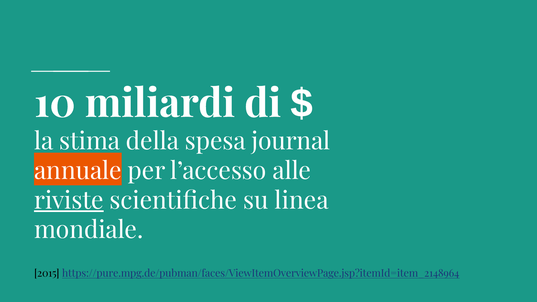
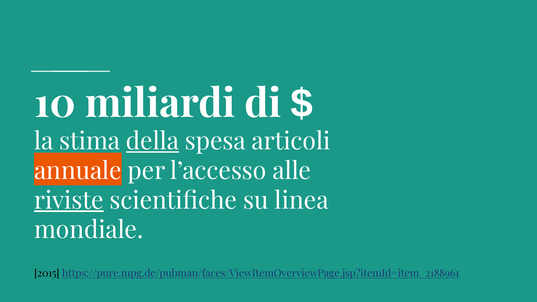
della underline: none -> present (153, 142)
journal: journal -> articoli (291, 142)
https://pure.mpg.de/pubman/faces/ViewItemOverviewPage.jsp?itemId=item_2148964: https://pure.mpg.de/pubman/faces/ViewItemOverviewPage.jsp?itemId=item_2148964 -> https://pure.mpg.de/pubman/faces/ViewItemOverviewPage.jsp?itemId=item_2188961 (261, 274)
